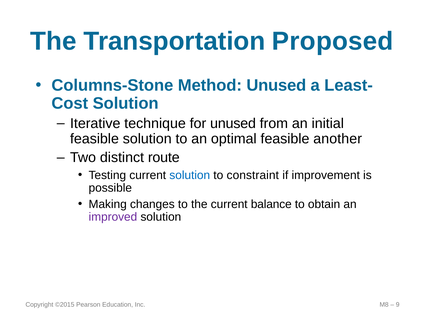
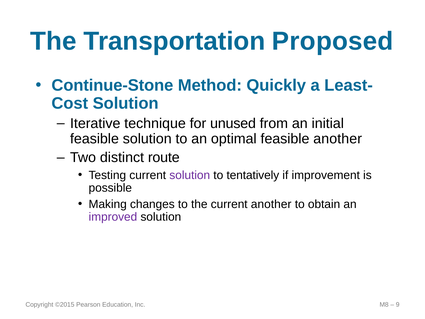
Columns-Stone: Columns-Stone -> Continue-Stone (112, 85)
Method Unused: Unused -> Quickly (276, 85)
solution colour: blue -> purple (190, 175)
constraint: constraint -> tentatively (253, 175)
current balance: balance -> another (271, 204)
